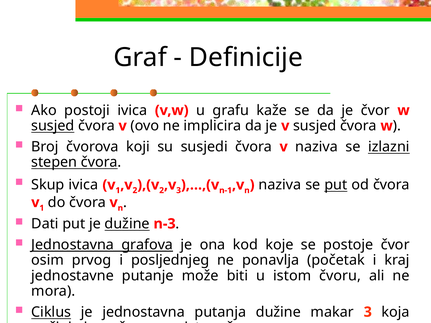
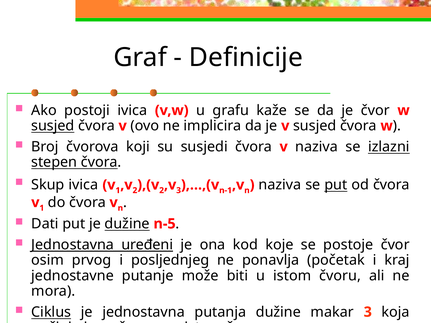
n-3: n-3 -> n-5 (165, 224)
grafova: grafova -> uređeni (147, 245)
